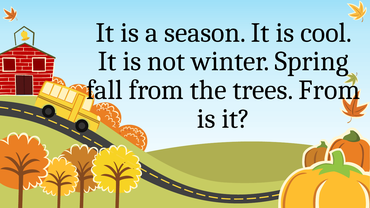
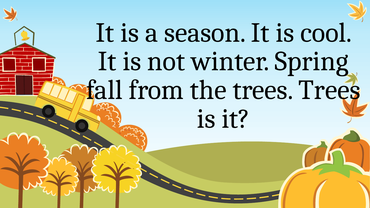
trees From: From -> Trees (329, 90)
